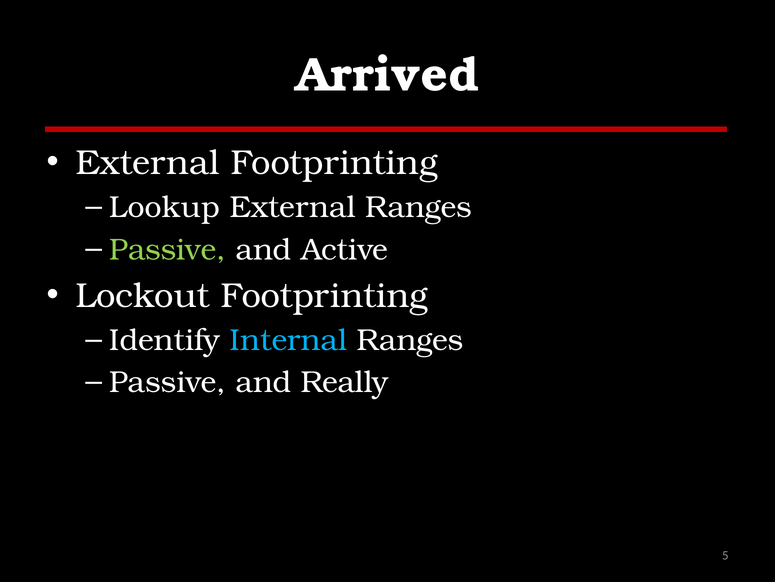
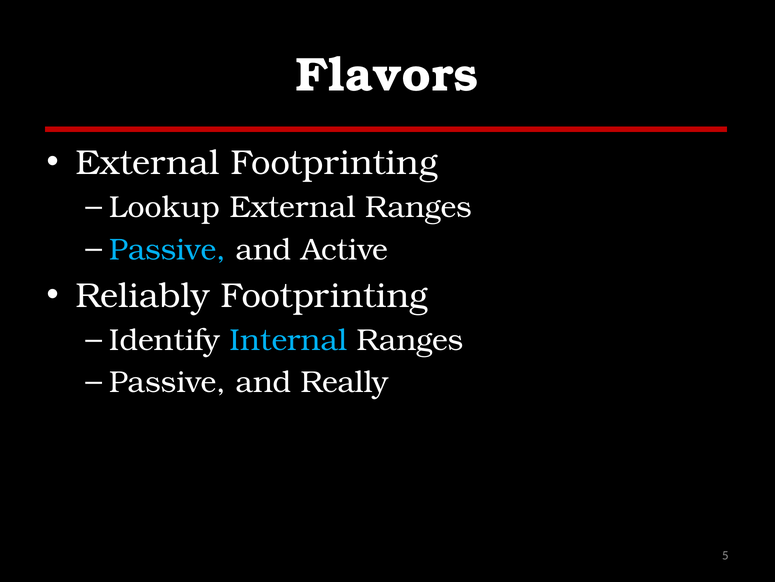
Arrived: Arrived -> Flavors (387, 75)
Passive colour: light green -> light blue (168, 249)
Lockout: Lockout -> Reliably (143, 295)
